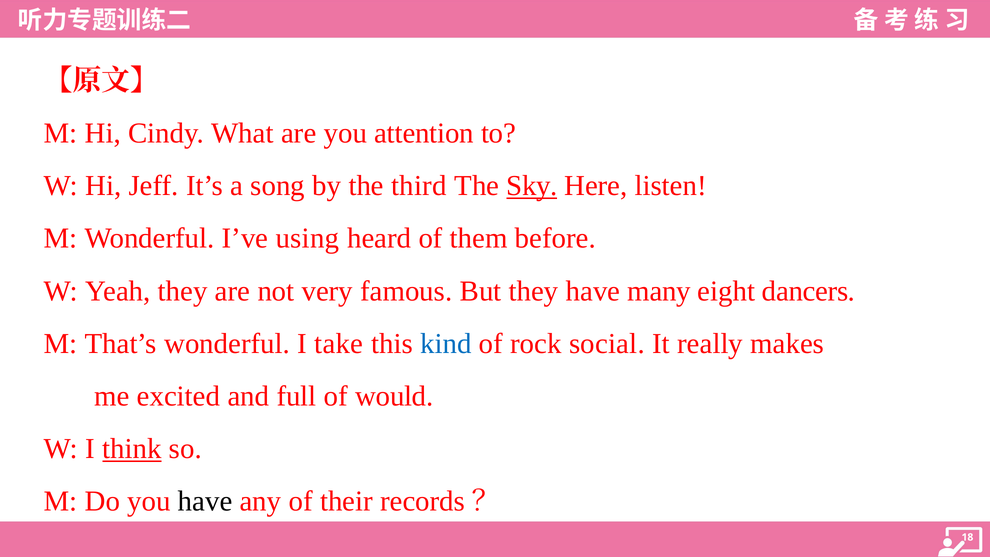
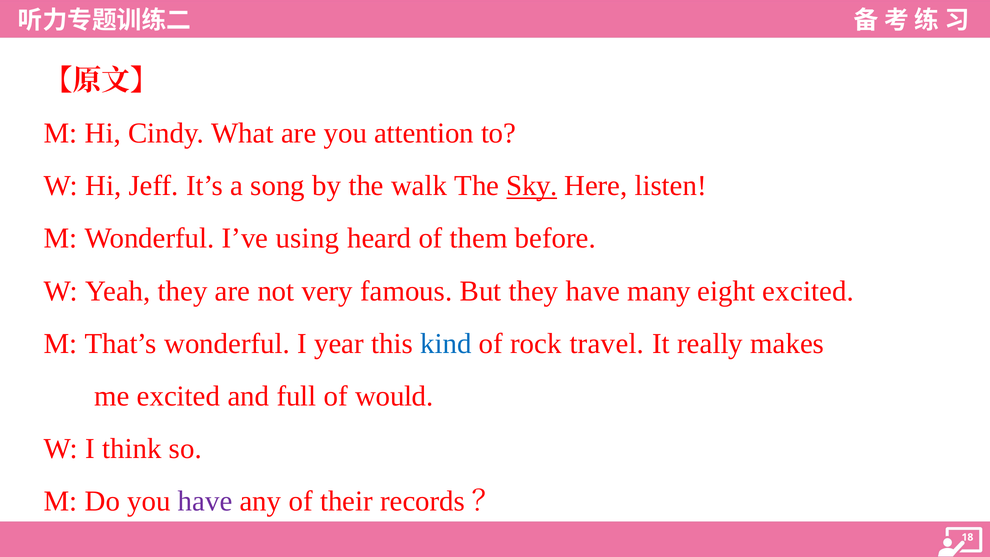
third: third -> walk (419, 186)
eight dancers: dancers -> excited (808, 291)
take: take -> year (339, 344)
social: social -> travel (607, 344)
think underline: present -> none (132, 449)
have colour: black -> purple (205, 501)
